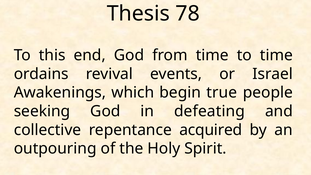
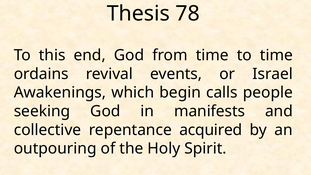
true: true -> calls (222, 93)
defeating: defeating -> manifests (210, 111)
